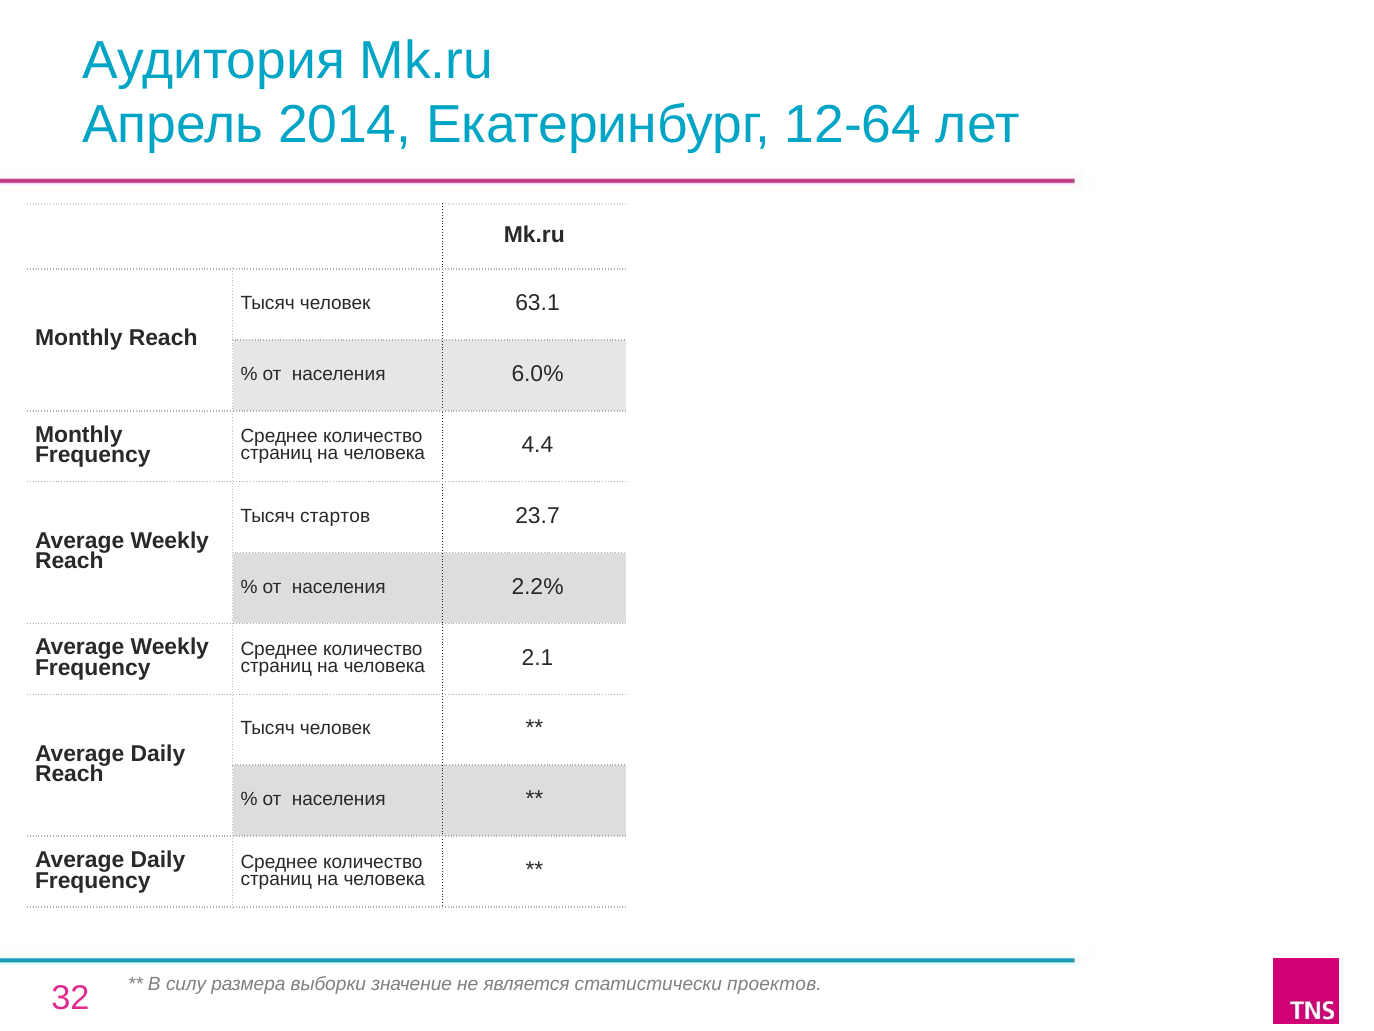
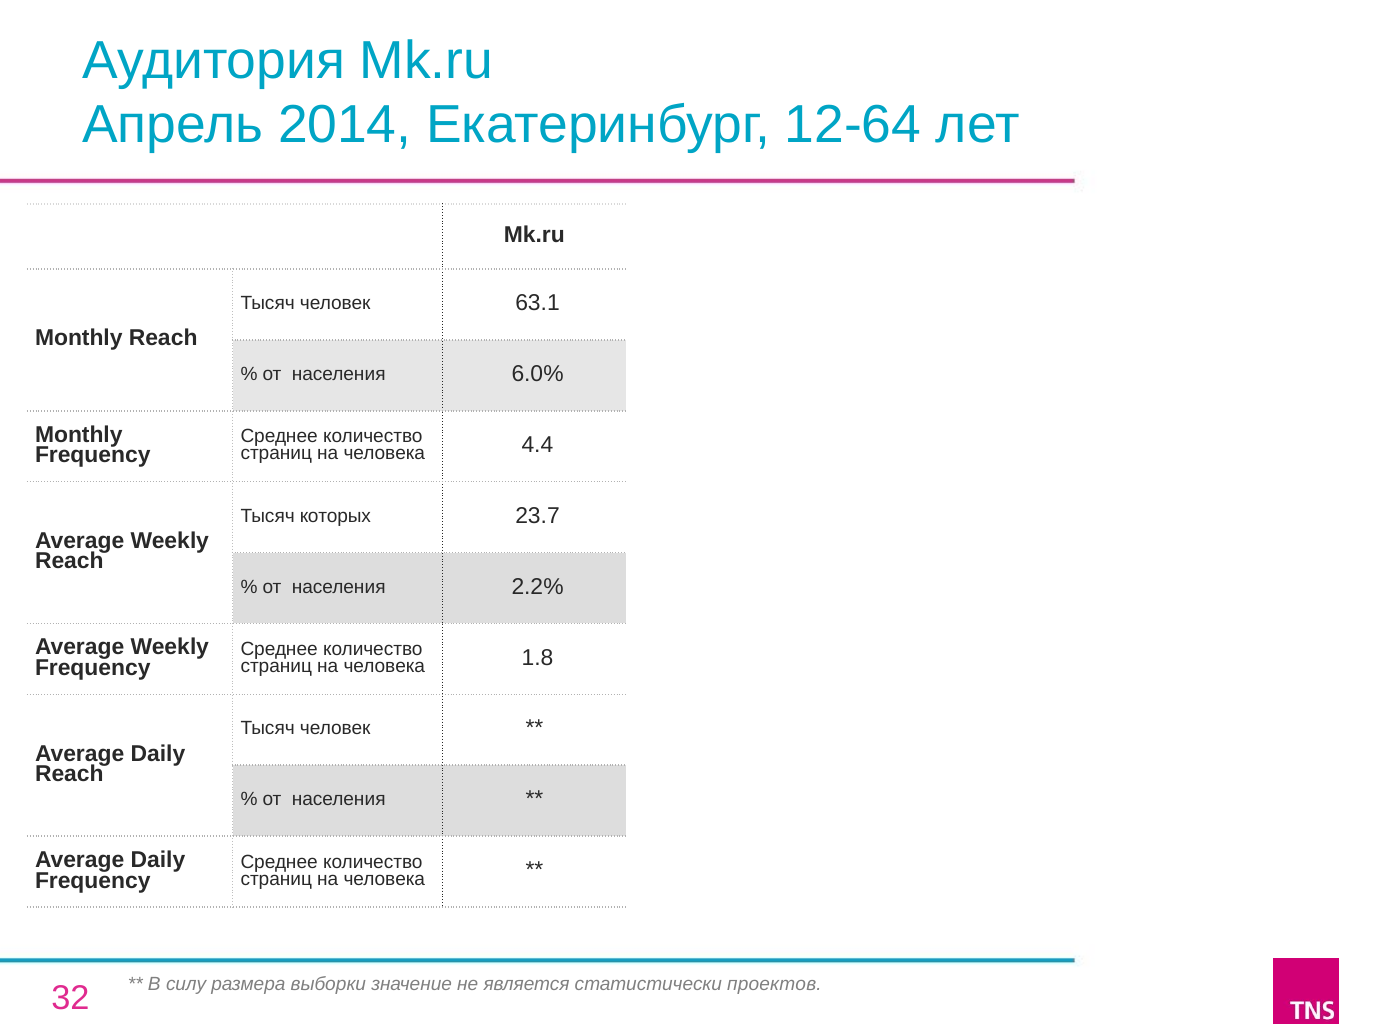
стартов: стартов -> которых (335, 516)
2.1: 2.1 -> 1.8 (537, 657)
